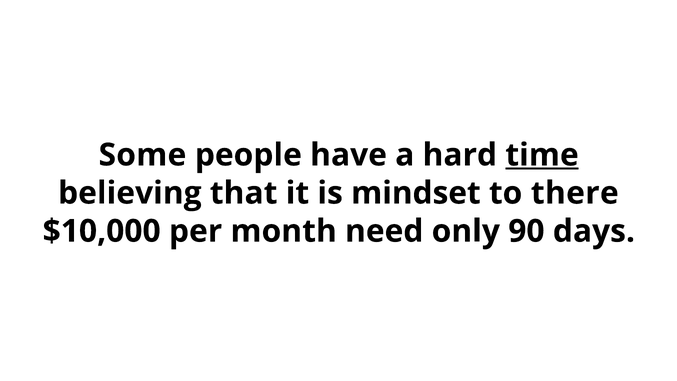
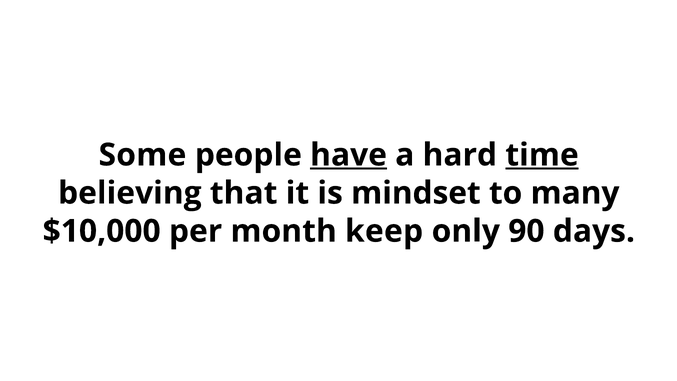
have underline: none -> present (349, 155)
there: there -> many (575, 193)
need: need -> keep (384, 231)
